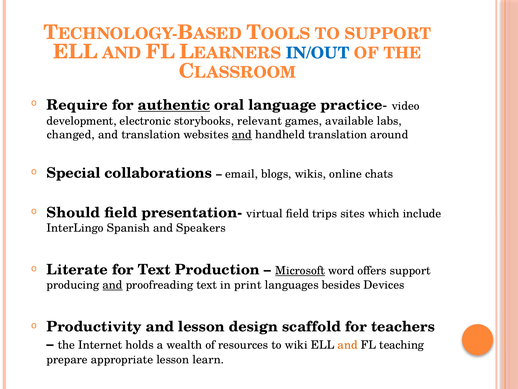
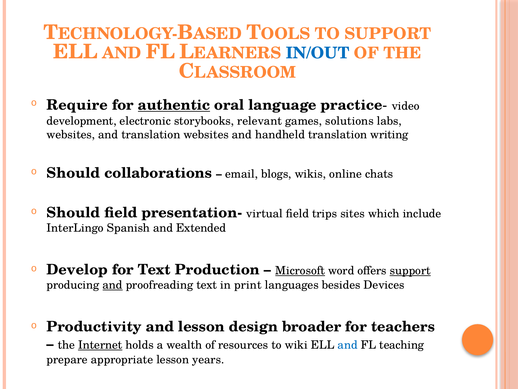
available: available -> solutions (349, 121)
changed: changed -> websites (71, 135)
and underline: present -> none (242, 135)
around: around -> writing (389, 135)
Special: Special -> Should (73, 173)
Speakers: Speakers -> Extended (201, 228)
Literate: Literate -> Develop (77, 269)
support underline: none -> present (410, 270)
scaffold: scaffold -> broader (312, 326)
Internet underline: none -> present (100, 345)
and colour: orange -> blue (348, 345)
learn: learn -> years (208, 359)
